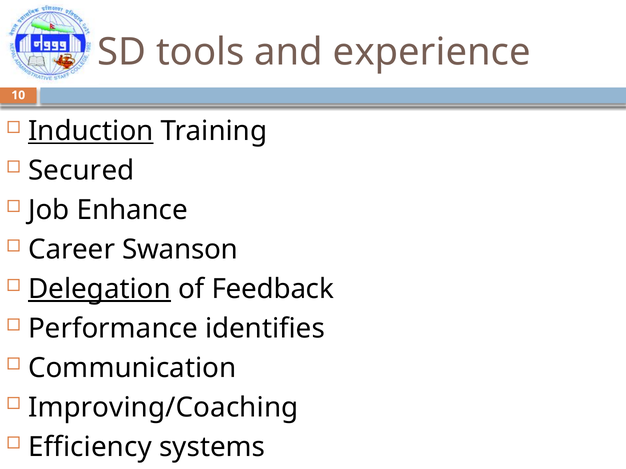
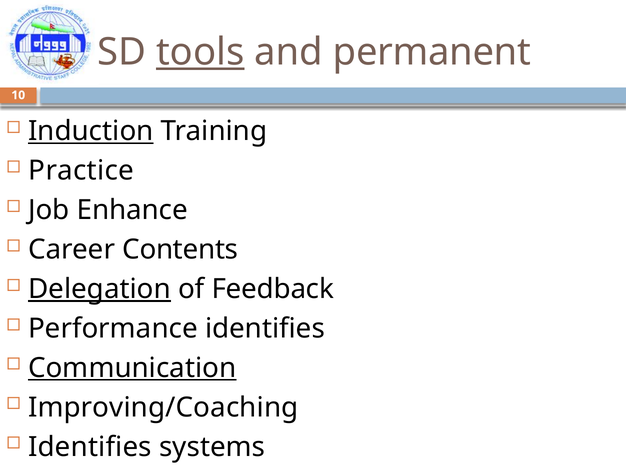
tools underline: none -> present (200, 52)
experience: experience -> permanent (432, 52)
Secured: Secured -> Practice (81, 171)
Swanson: Swanson -> Contents (180, 250)
Communication underline: none -> present (132, 368)
Efficiency: Efficiency -> Identifies (90, 447)
